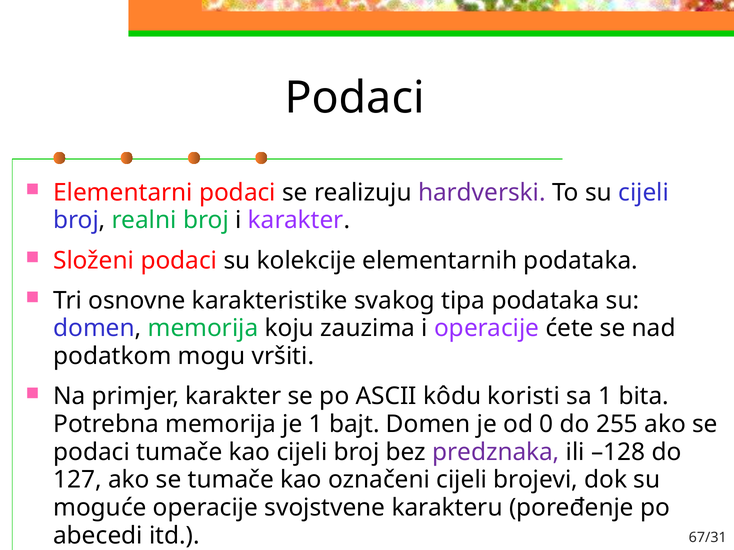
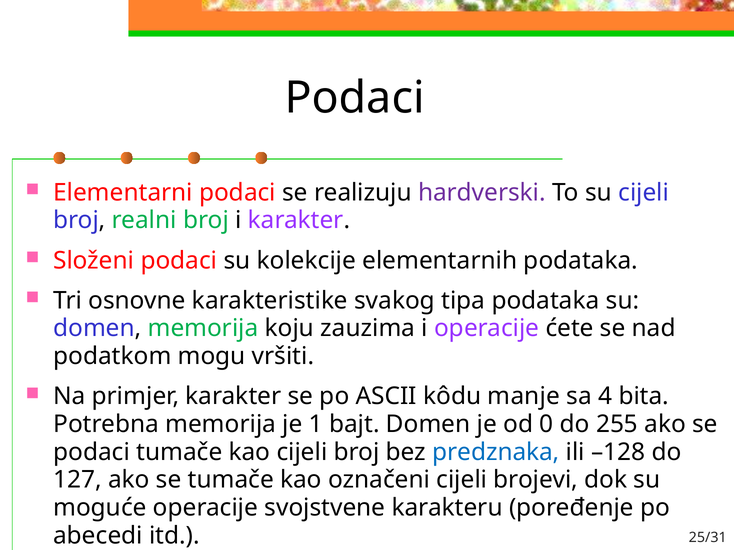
koristi: koristi -> manje (524, 397)
sa 1: 1 -> 4 (605, 397)
predznaka colour: purple -> blue (496, 452)
67/31: 67/31 -> 25/31 (708, 538)
